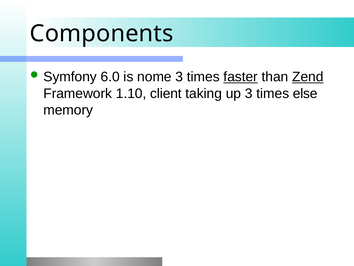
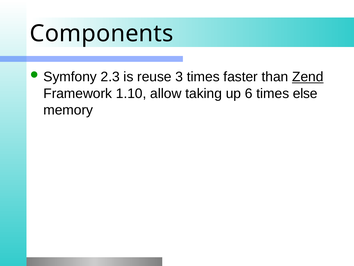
6.0: 6.0 -> 2.3 (110, 77)
nome: nome -> reuse (154, 77)
faster underline: present -> none (241, 77)
client: client -> allow (166, 93)
up 3: 3 -> 6 (249, 93)
